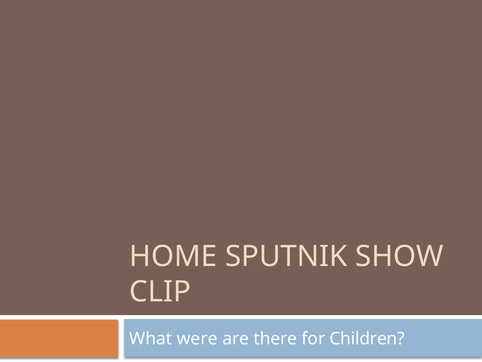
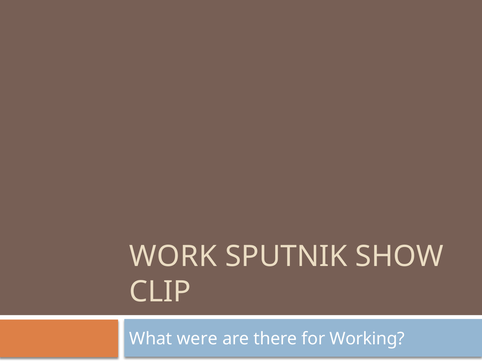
HOME: HOME -> WORK (173, 256)
Children: Children -> Working (367, 338)
